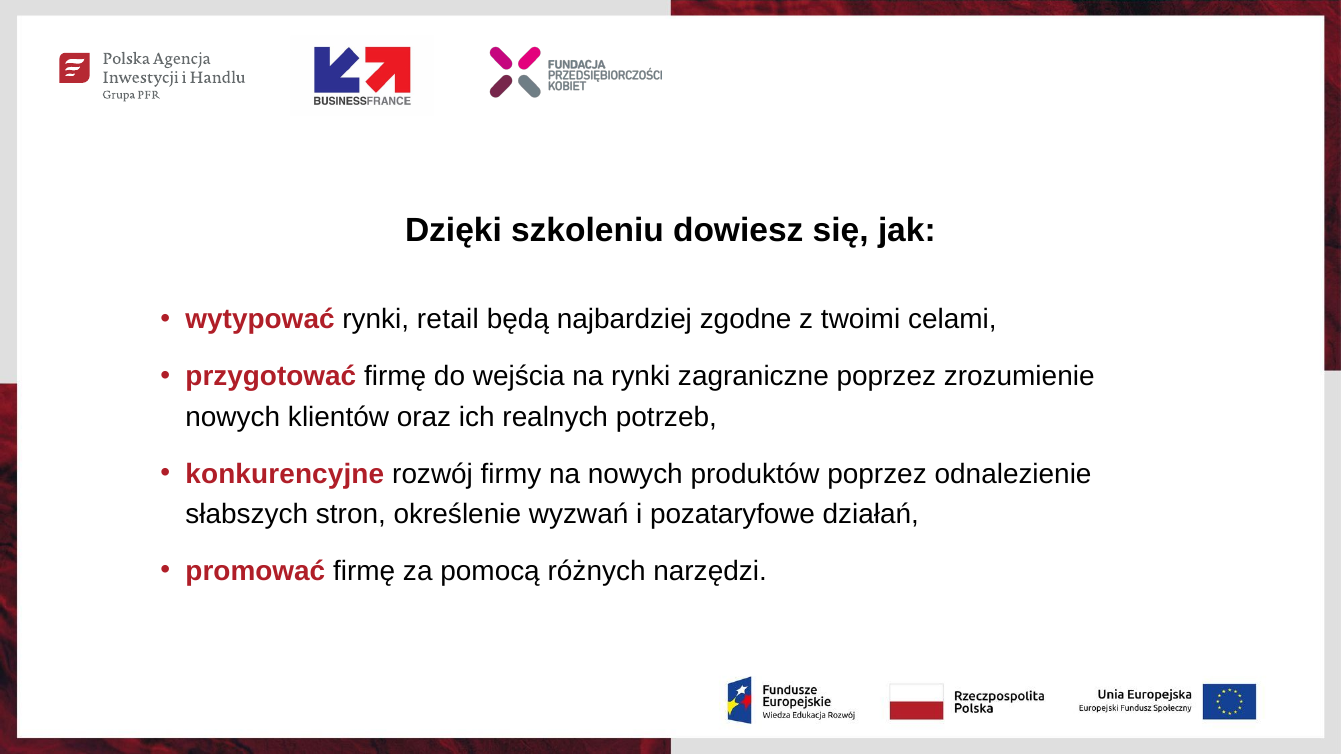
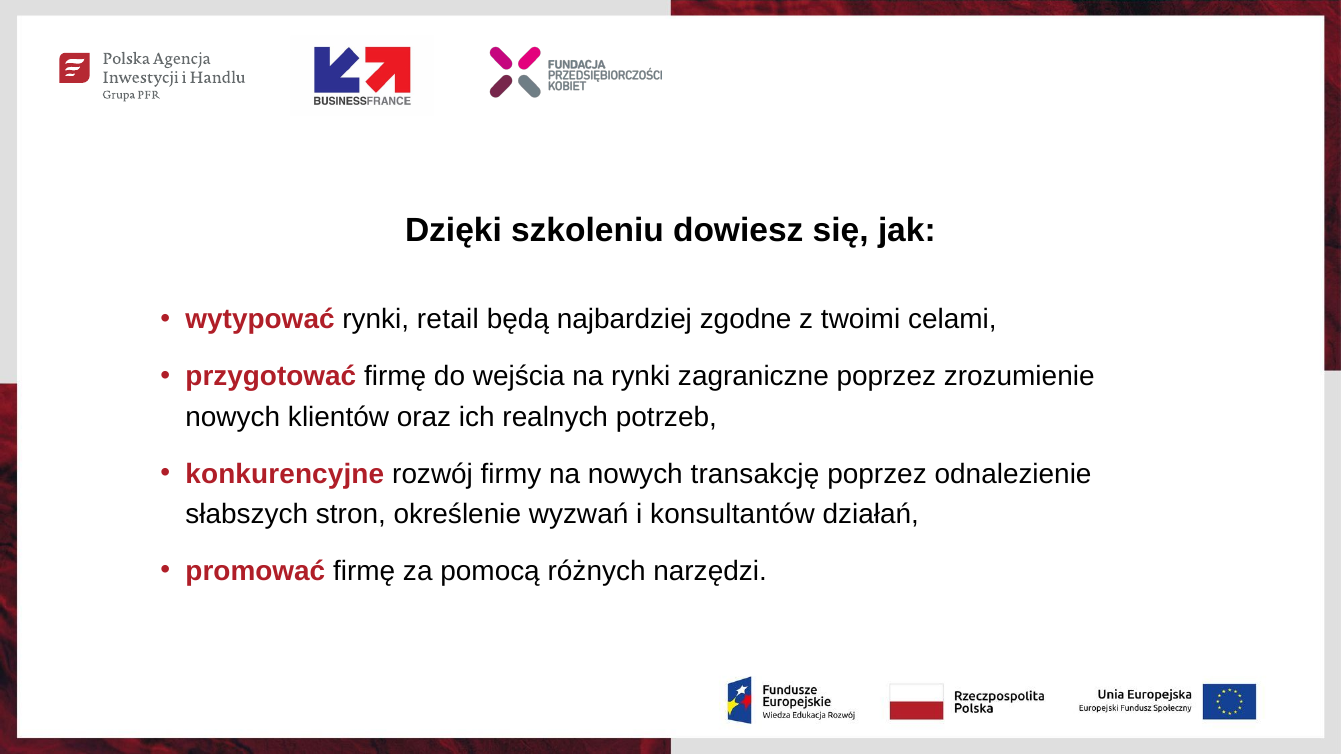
produktów: produktów -> transakcję (755, 474)
pozataryfowe: pozataryfowe -> konsultantów (732, 514)
